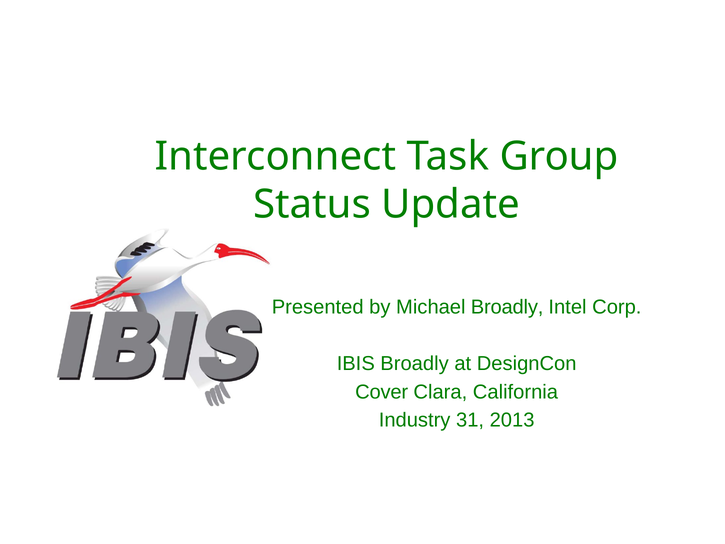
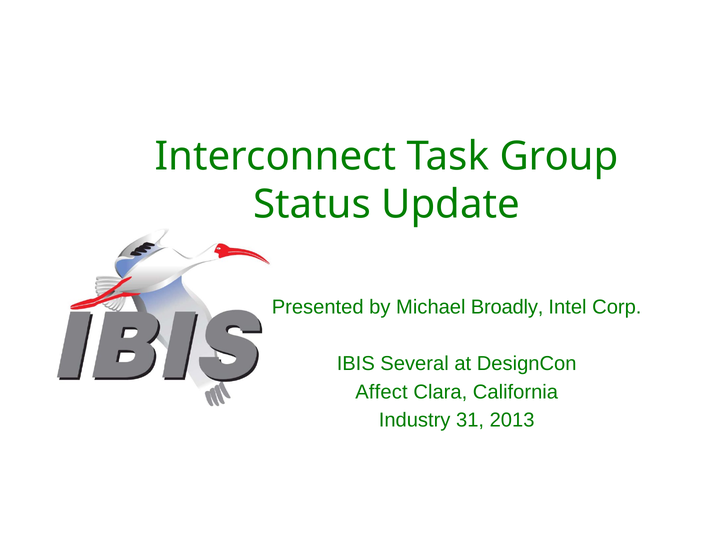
IBIS Broadly: Broadly -> Several (415, 364)
Cover: Cover -> Affect (381, 392)
